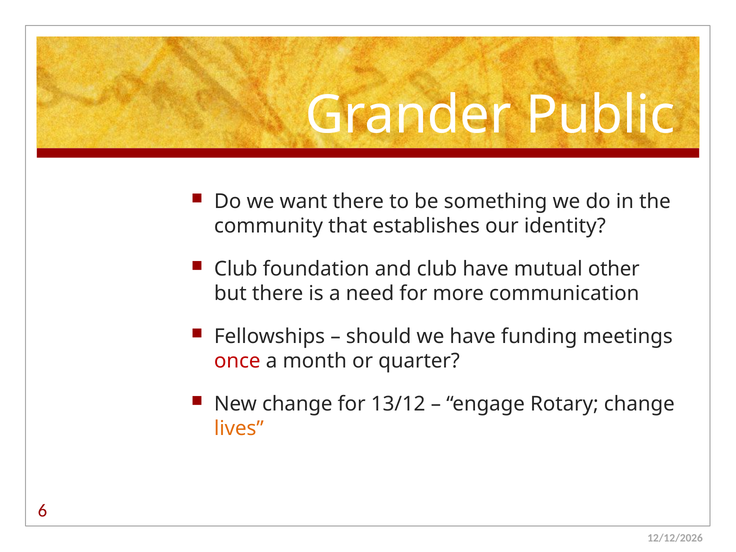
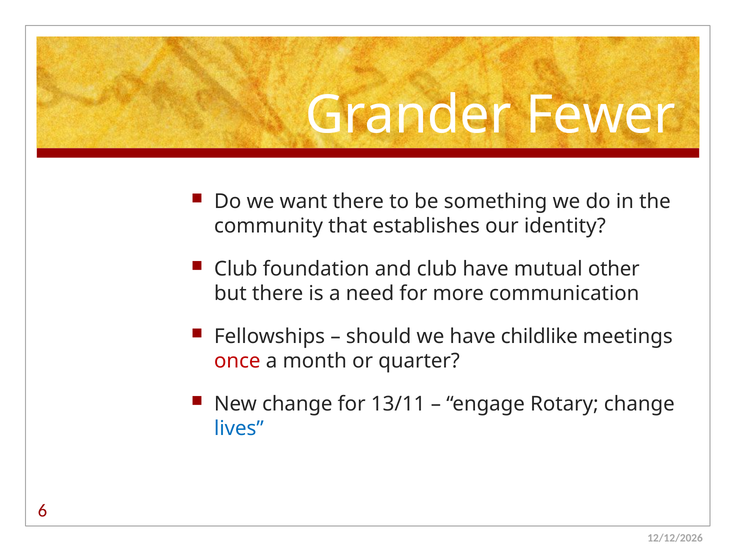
Public: Public -> Fewer (601, 115)
funding: funding -> childlike (539, 336)
13/12: 13/12 -> 13/11 (398, 404)
lives colour: orange -> blue (239, 428)
